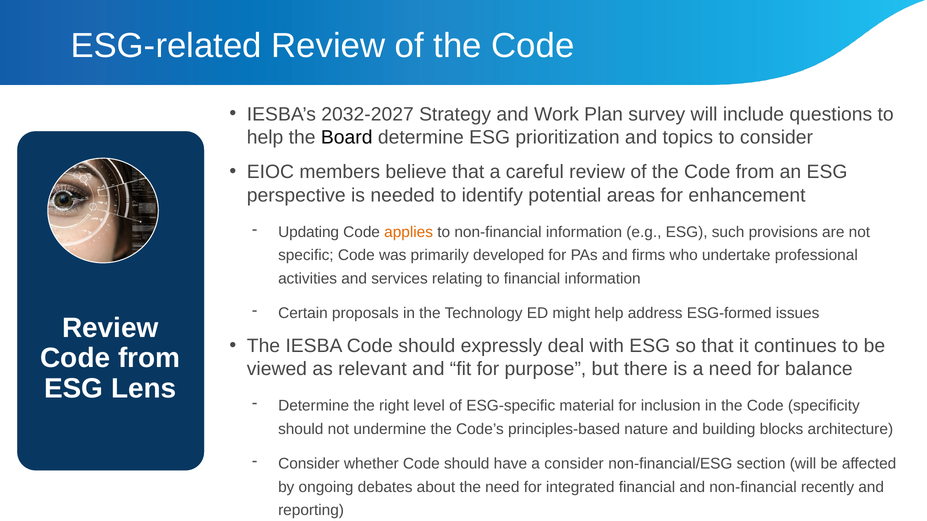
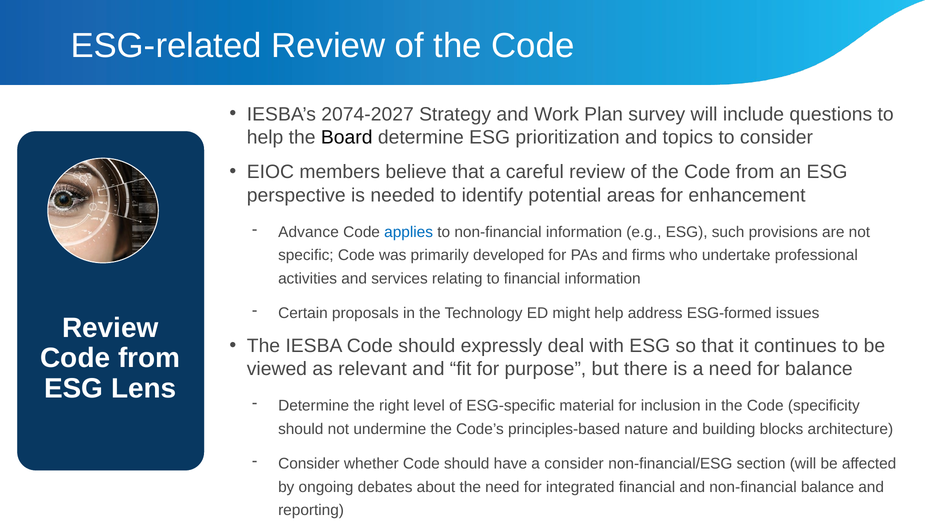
2032-2027: 2032-2027 -> 2074-2027 (368, 114)
Updating: Updating -> Advance (308, 232)
applies colour: orange -> blue (409, 232)
non-financial recently: recently -> balance (828, 487)
